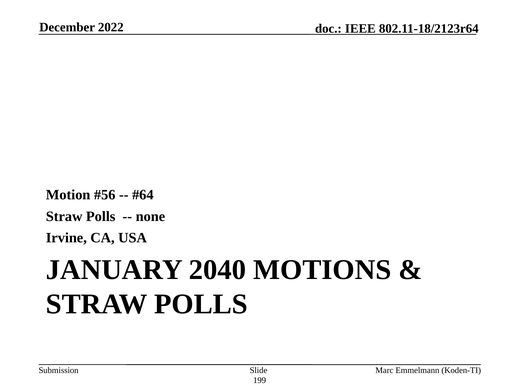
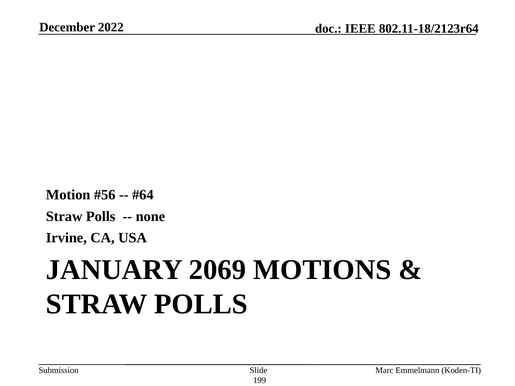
2040: 2040 -> 2069 (218, 270)
